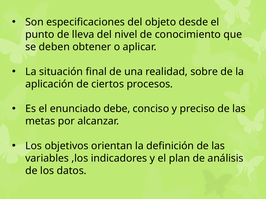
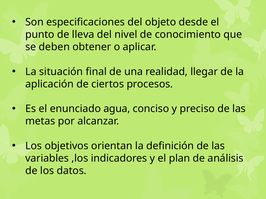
sobre: sobre -> llegar (204, 72)
debe: debe -> agua (117, 109)
